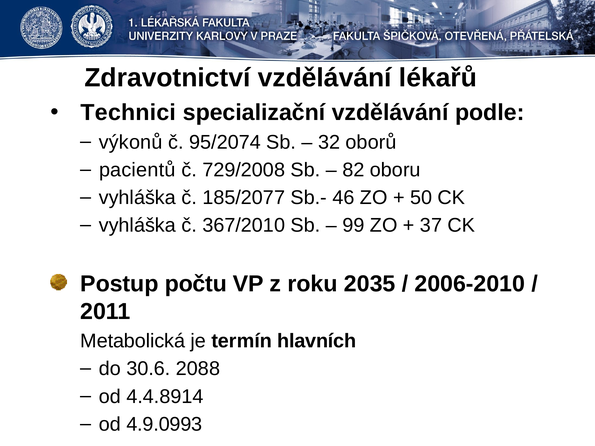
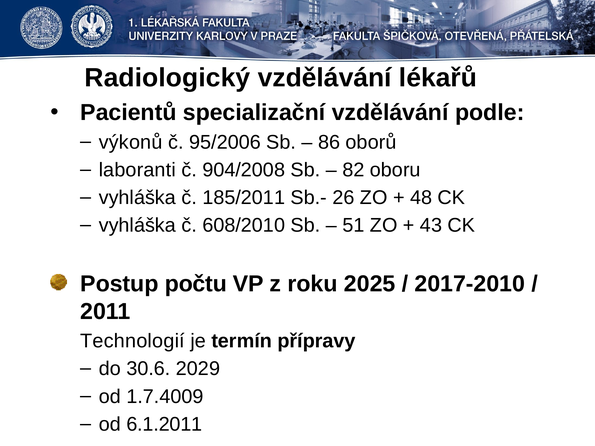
Zdravotnictví: Zdravotnictví -> Radiologický (167, 78)
Technici: Technici -> Pacientů (128, 113)
95/2074: 95/2074 -> 95/2006 (225, 142)
32: 32 -> 86 (329, 142)
pacientů: pacientů -> laboranti (137, 170)
729/2008: 729/2008 -> 904/2008 (244, 170)
185/2077: 185/2077 -> 185/2011 (244, 198)
46: 46 -> 26 (343, 198)
50: 50 -> 48 (421, 198)
367/2010: 367/2010 -> 608/2010 (244, 226)
99: 99 -> 51 (353, 226)
37: 37 -> 43 (431, 226)
2035: 2035 -> 2025 (370, 284)
2006-2010: 2006-2010 -> 2017-2010 (470, 284)
Metabolická: Metabolická -> Technologií (133, 341)
hlavních: hlavních -> přípravy (317, 341)
2088: 2088 -> 2029 (198, 369)
4.4.8914: 4.4.8914 -> 1.7.4009 (165, 397)
4.9.0993: 4.9.0993 -> 6.1.2011 (164, 424)
